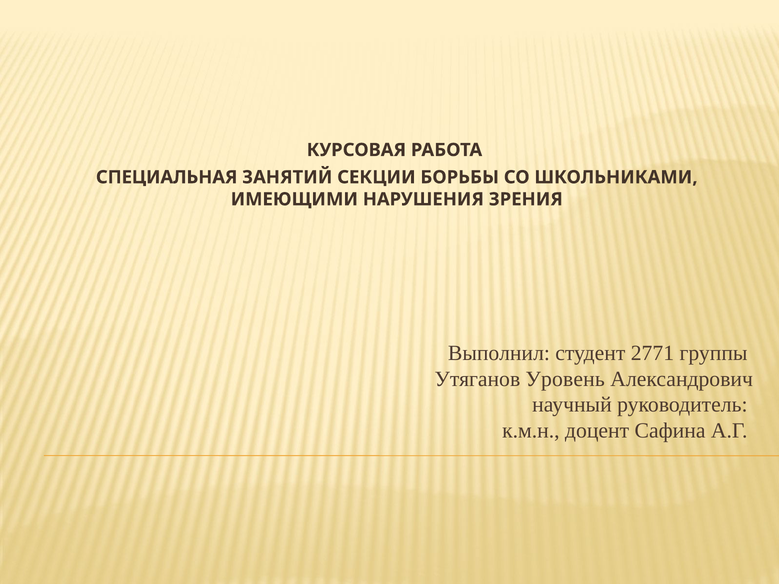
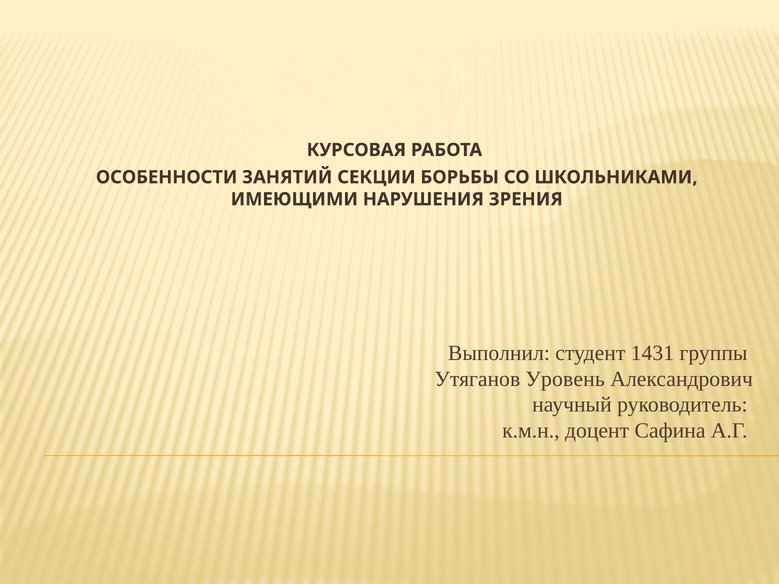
СПЕЦИАЛЬНАЯ: СПЕЦИАЛЬНАЯ -> ОСОБЕННОСТИ (167, 177)
2771: 2771 -> 1431 (652, 353)
